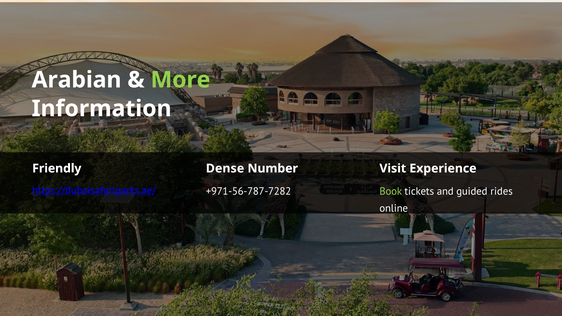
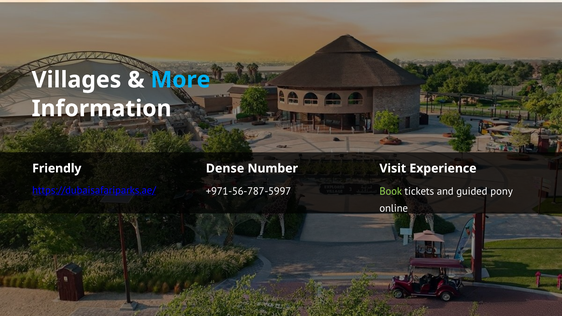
Arabian: Arabian -> Villages (76, 80)
More colour: light green -> light blue (180, 80)
+971-56-787-7282: +971-56-787-7282 -> +971-56-787-5997 (248, 191)
rides: rides -> pony (502, 191)
